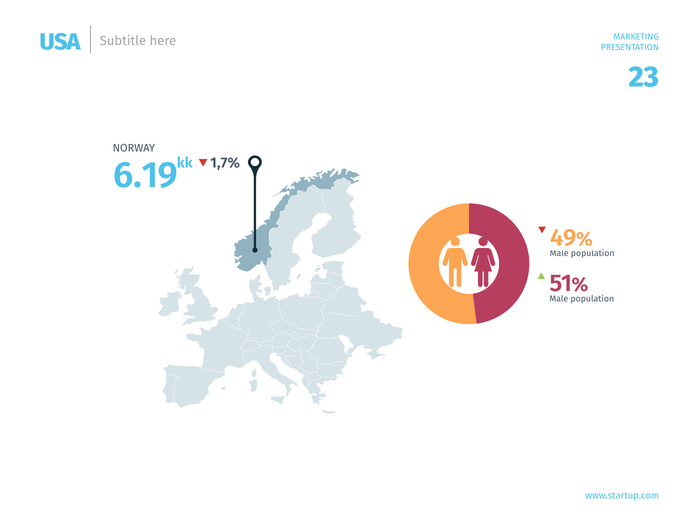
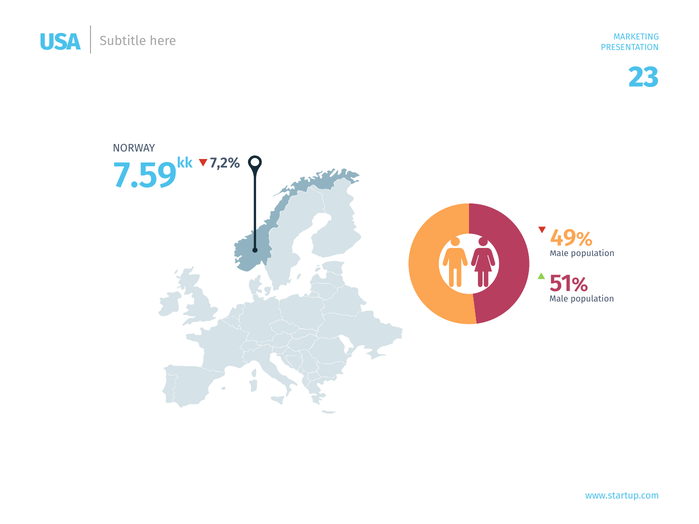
1,7%: 1,7% -> 7,2% (225, 163)
6.19: 6.19 -> 7.59 (146, 176)
